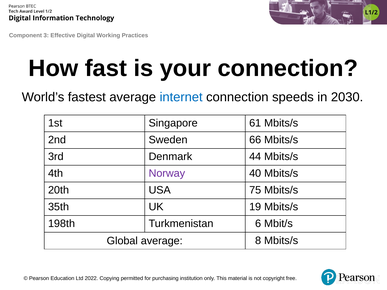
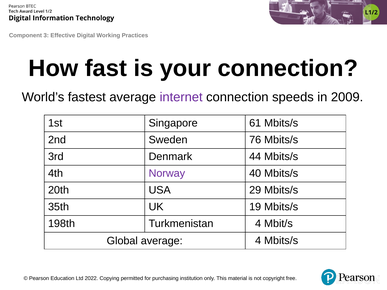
internet colour: blue -> purple (181, 97)
2030: 2030 -> 2009 (347, 97)
66: 66 -> 76 (255, 140)
75: 75 -> 29 (255, 190)
Turkmenistan 6: 6 -> 4 (258, 224)
average 8: 8 -> 4 (258, 241)
